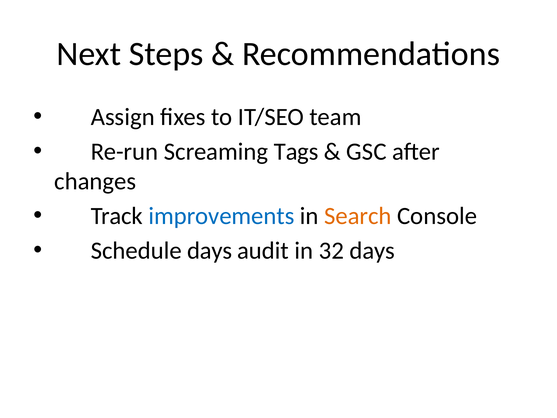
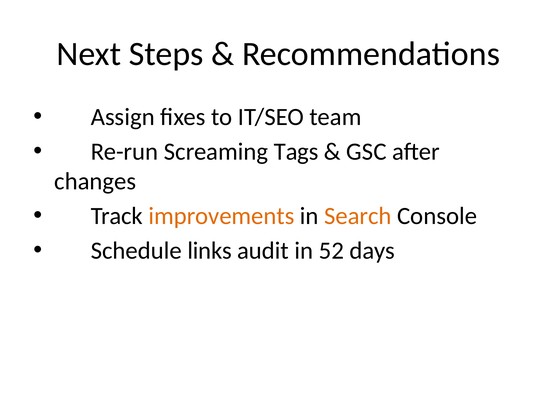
improvements colour: blue -> orange (221, 216)
days: days -> links (210, 251)
32: 32 -> 52 (331, 251)
